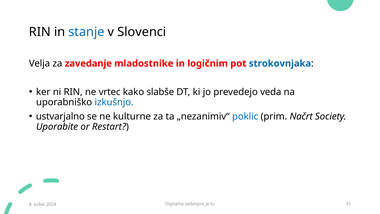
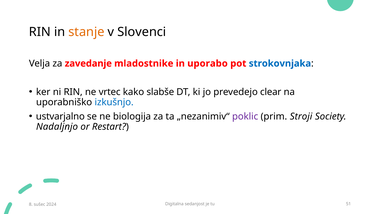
stanje colour: blue -> orange (86, 32)
logičnim: logičnim -> uporabo (208, 63)
veda: veda -> clear (271, 92)
kulturne: kulturne -> biologija (132, 116)
poklic colour: blue -> purple (245, 116)
Načrt: Načrt -> Stroji (301, 116)
Uporabite: Uporabite -> Nadaljnjo (57, 127)
